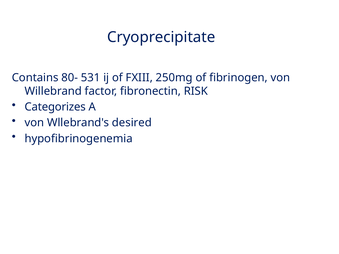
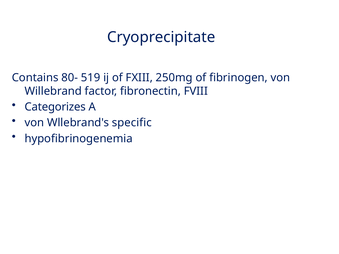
531: 531 -> 519 (91, 78)
RISK: RISK -> FVIII (196, 91)
desired: desired -> specific (132, 123)
